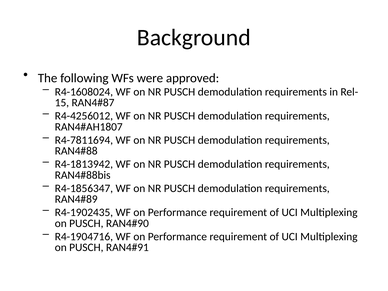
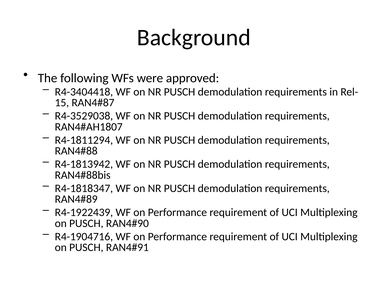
R4-1608024: R4-1608024 -> R4-3404418 (84, 92)
R4-4256012: R4-4256012 -> R4-3529038 (84, 116)
R4-7811694: R4-7811694 -> R4-1811294 (84, 140)
R4-1856347: R4-1856347 -> R4-1818347 (84, 188)
R4-1902435: R4-1902435 -> R4-1922439 (84, 212)
